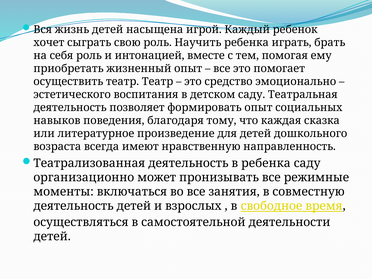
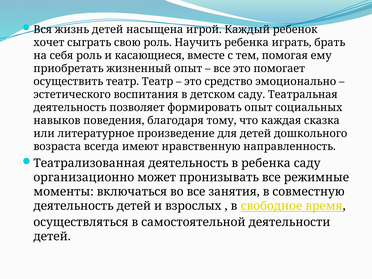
интонацией: интонацией -> касающиеся (150, 55)
